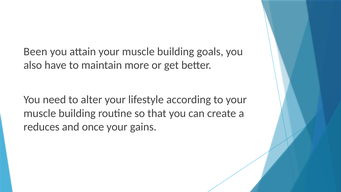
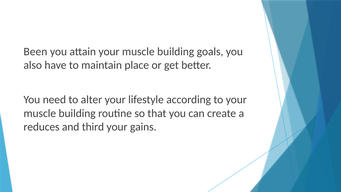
more: more -> place (137, 65)
once: once -> third (93, 127)
